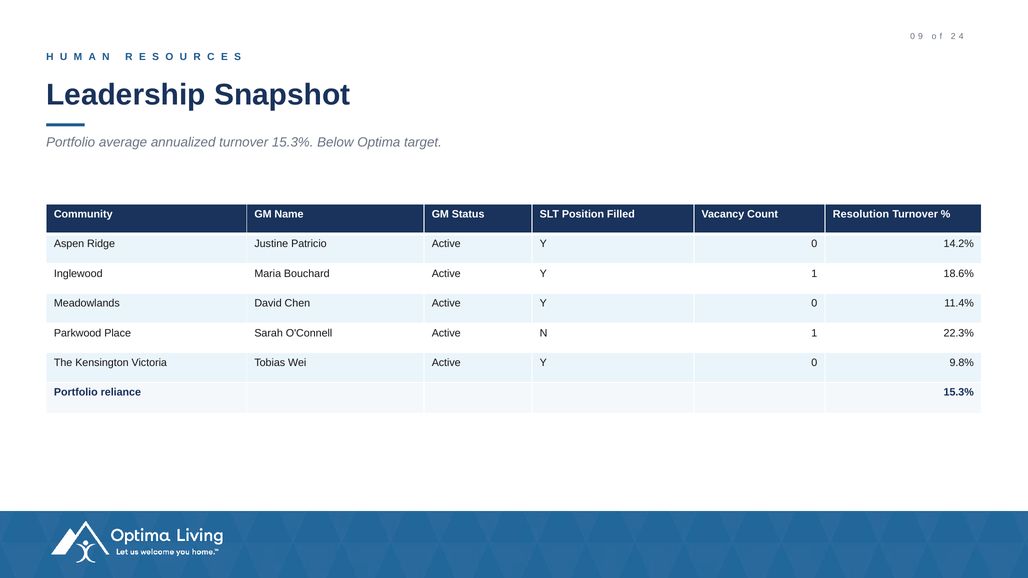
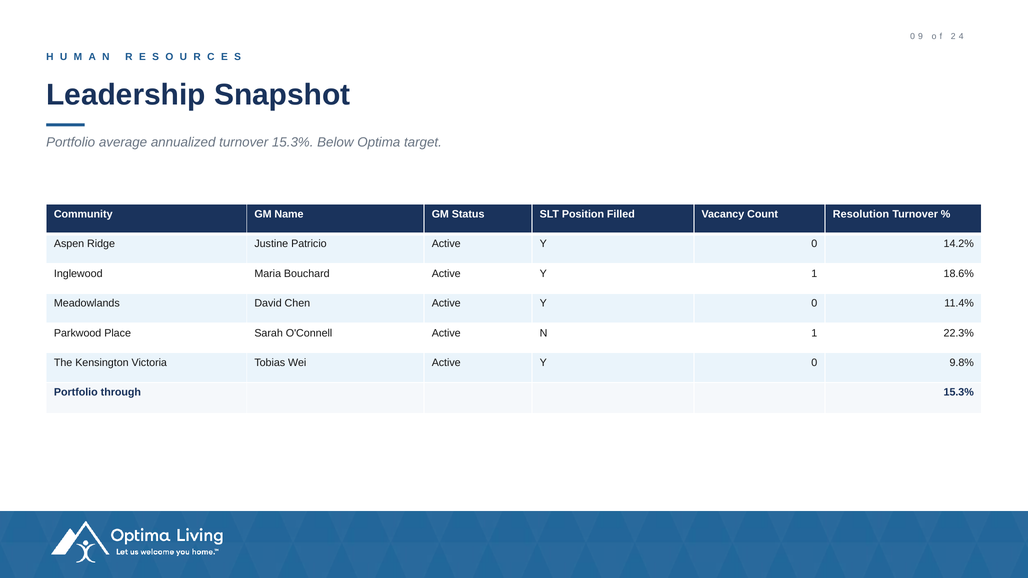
reliance: reliance -> through (121, 393)
